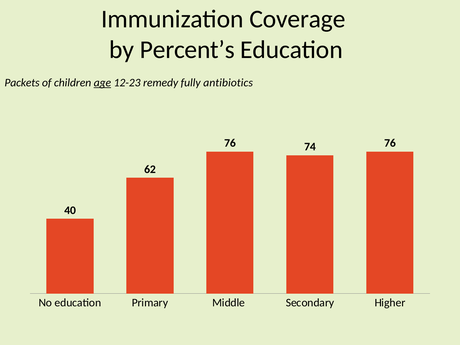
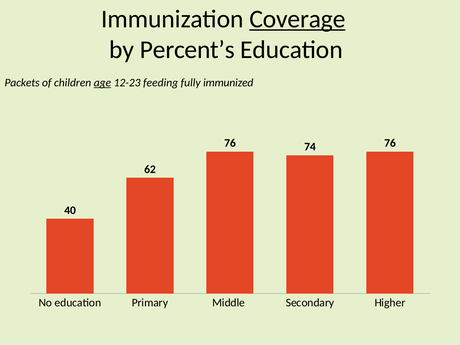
Coverage underline: none -> present (297, 19)
remedy: remedy -> feeding (161, 83)
antibiotics: antibiotics -> immunized (228, 83)
